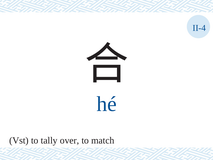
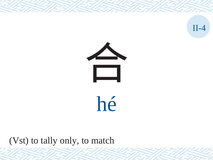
over: over -> only (70, 140)
